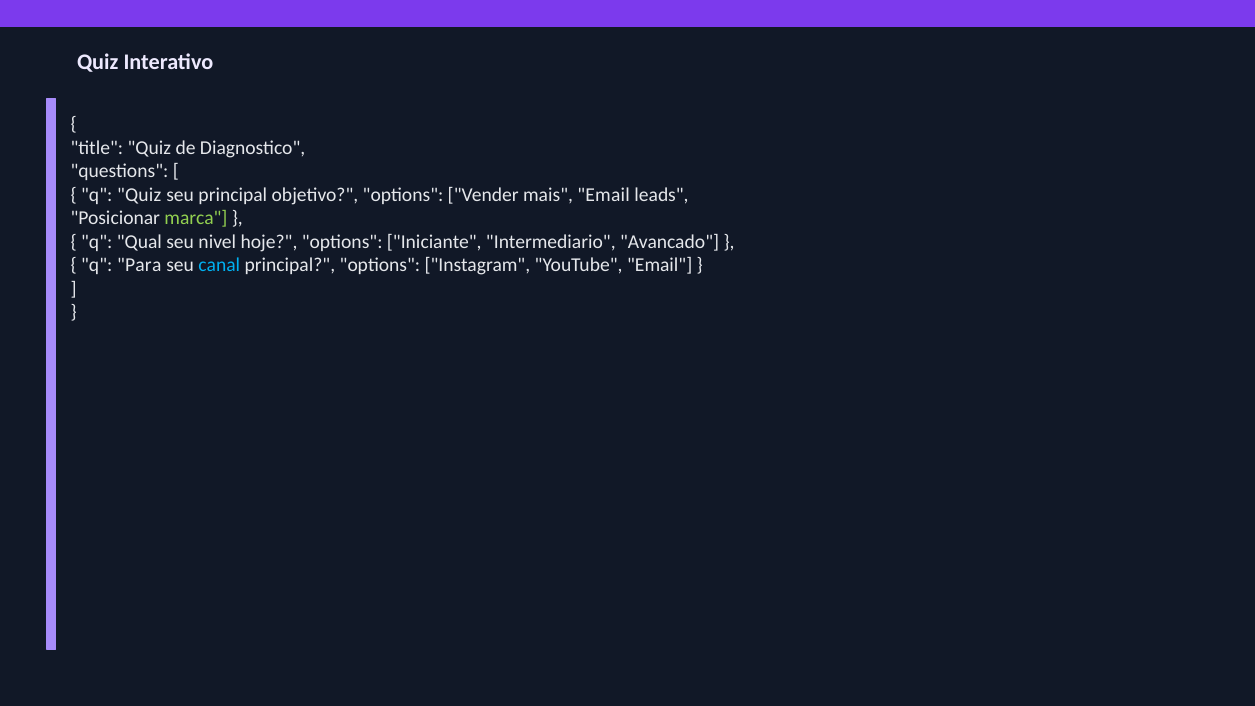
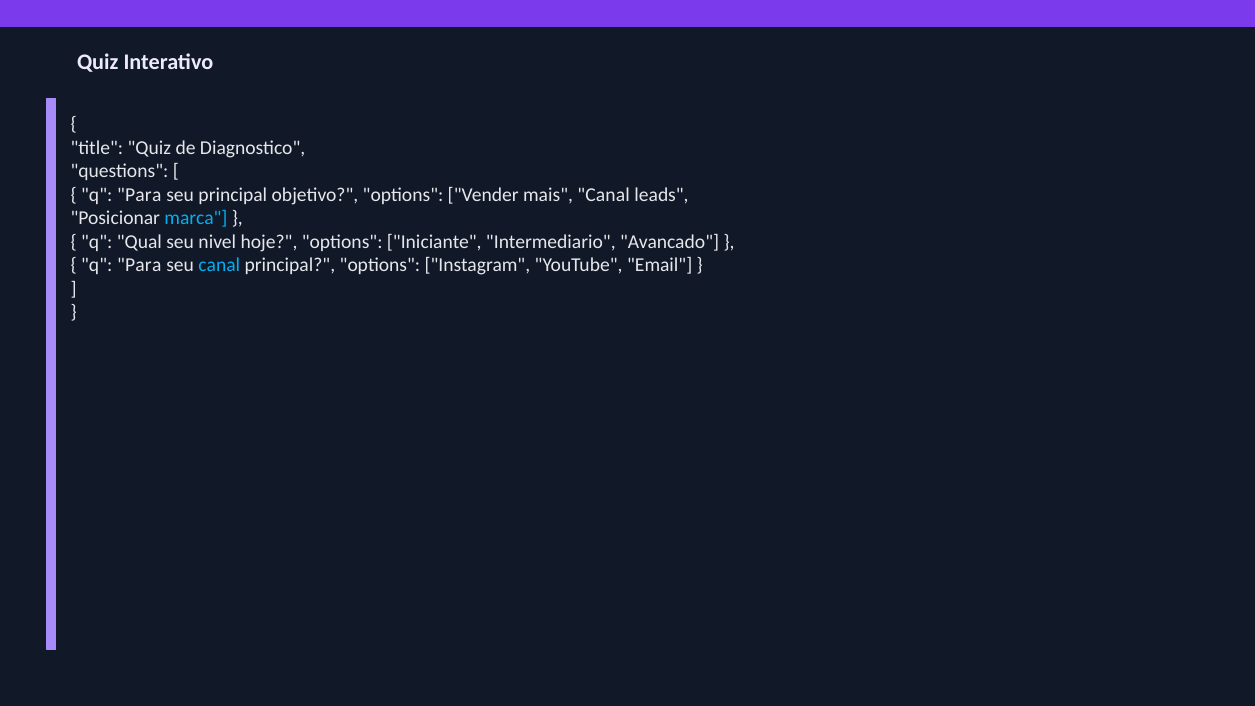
Quiz: Quiz -> Para (139, 195)
mais Email: Email -> Canal (604, 195)
marca colour: light green -> light blue (196, 218)
